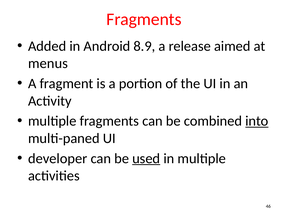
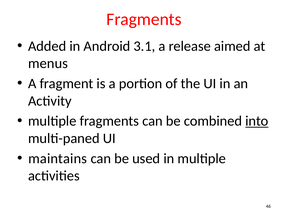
8.9: 8.9 -> 3.1 (144, 46)
developer: developer -> maintains (58, 158)
used underline: present -> none (146, 158)
